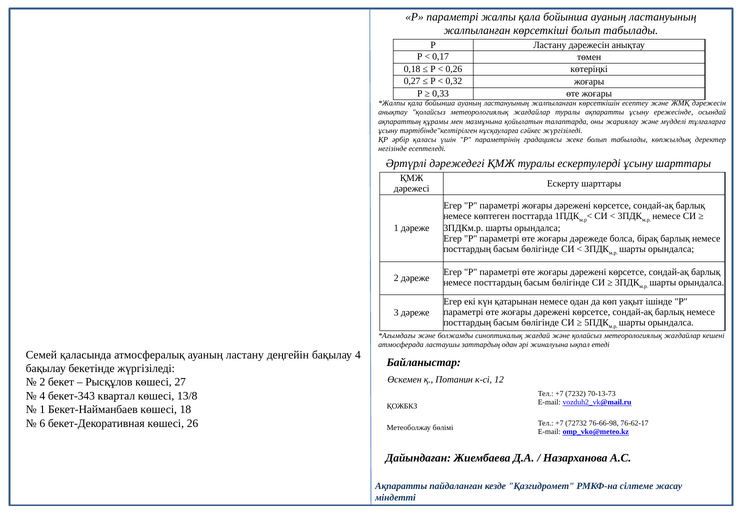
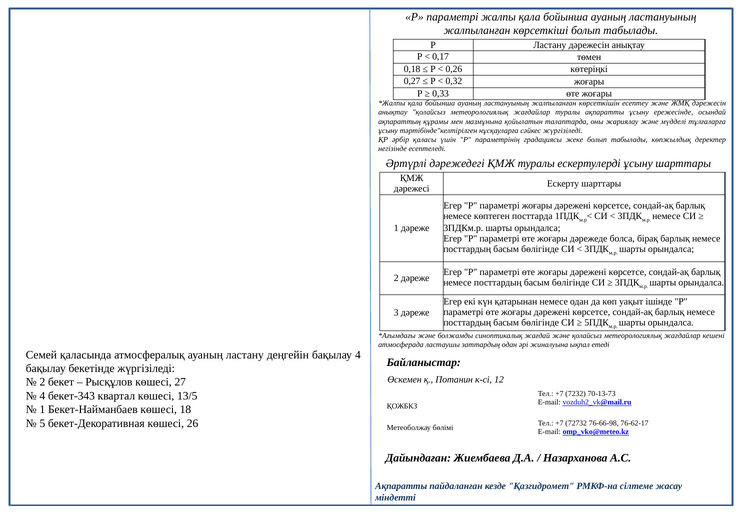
13/8: 13/8 -> 13/5 (187, 396)
6: 6 -> 5 (42, 423)
